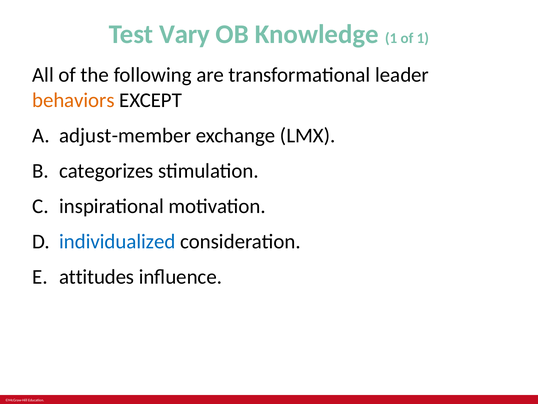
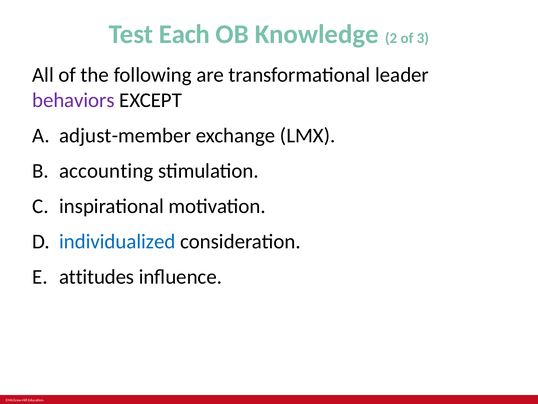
Vary: Vary -> Each (184, 34)
Knowledge 1: 1 -> 2 (391, 38)
of 1: 1 -> 3 (423, 38)
behaviors colour: orange -> purple (73, 100)
categorizes: categorizes -> accounting (106, 171)
